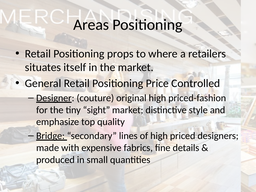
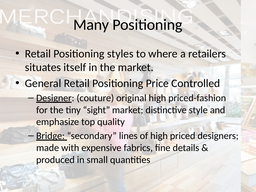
Areas: Areas -> Many (91, 25)
props: props -> styles (120, 54)
